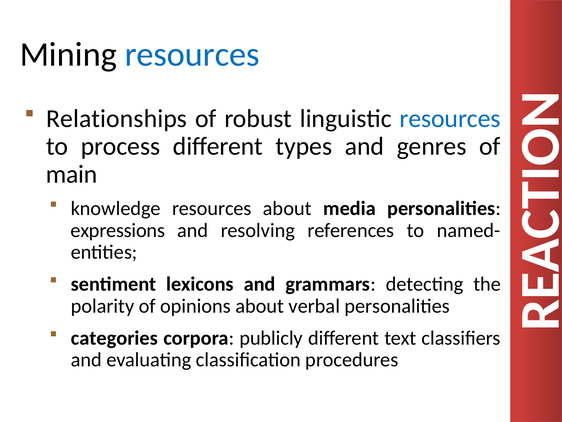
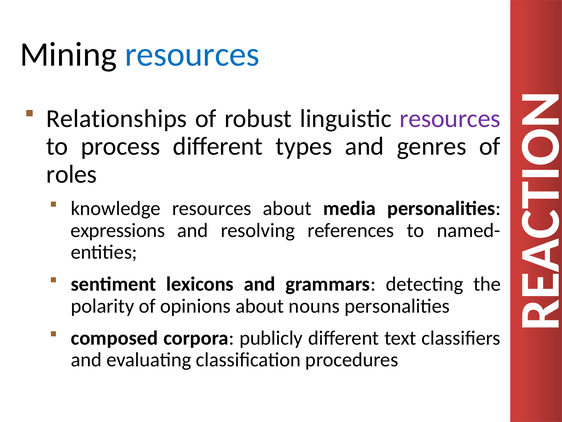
resources colour: blue -> purple (450, 118)
main: main -> roles (72, 174)
verbal: verbal -> nouns (314, 306)
categories: categories -> composed (114, 338)
